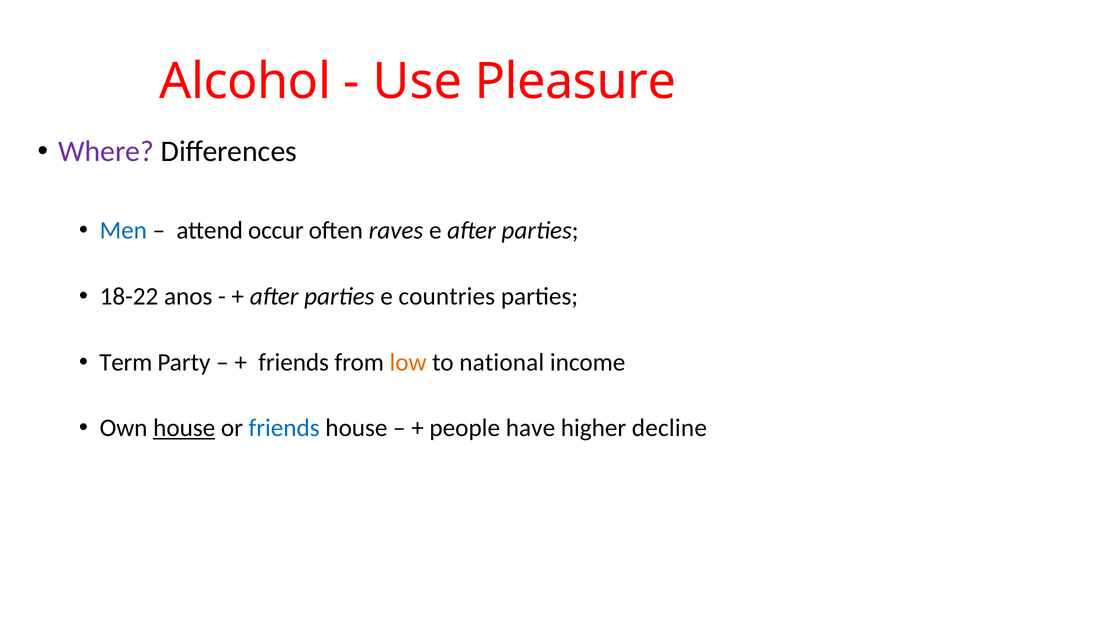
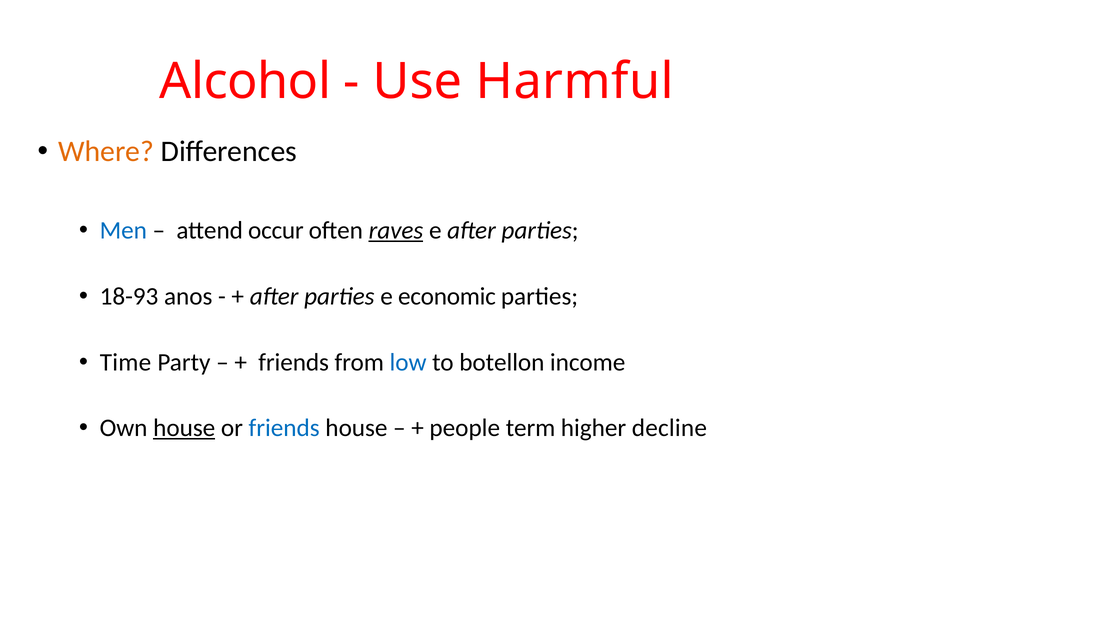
Pleasure: Pleasure -> Harmful (575, 81)
Where colour: purple -> orange (106, 152)
raves underline: none -> present (396, 231)
18-22: 18-22 -> 18-93 (129, 297)
countries: countries -> economic (447, 297)
Term: Term -> Time (126, 362)
low colour: orange -> blue (408, 362)
national: national -> botellon (502, 362)
have: have -> term (531, 428)
